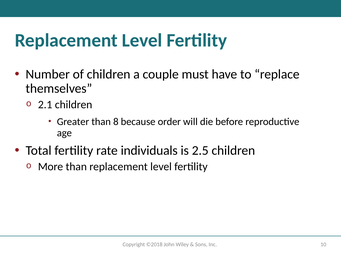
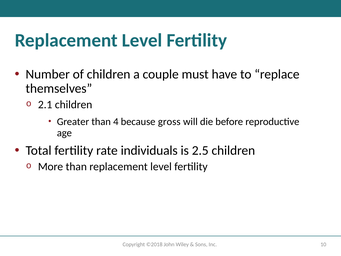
8: 8 -> 4 (116, 122)
order: order -> gross (169, 122)
